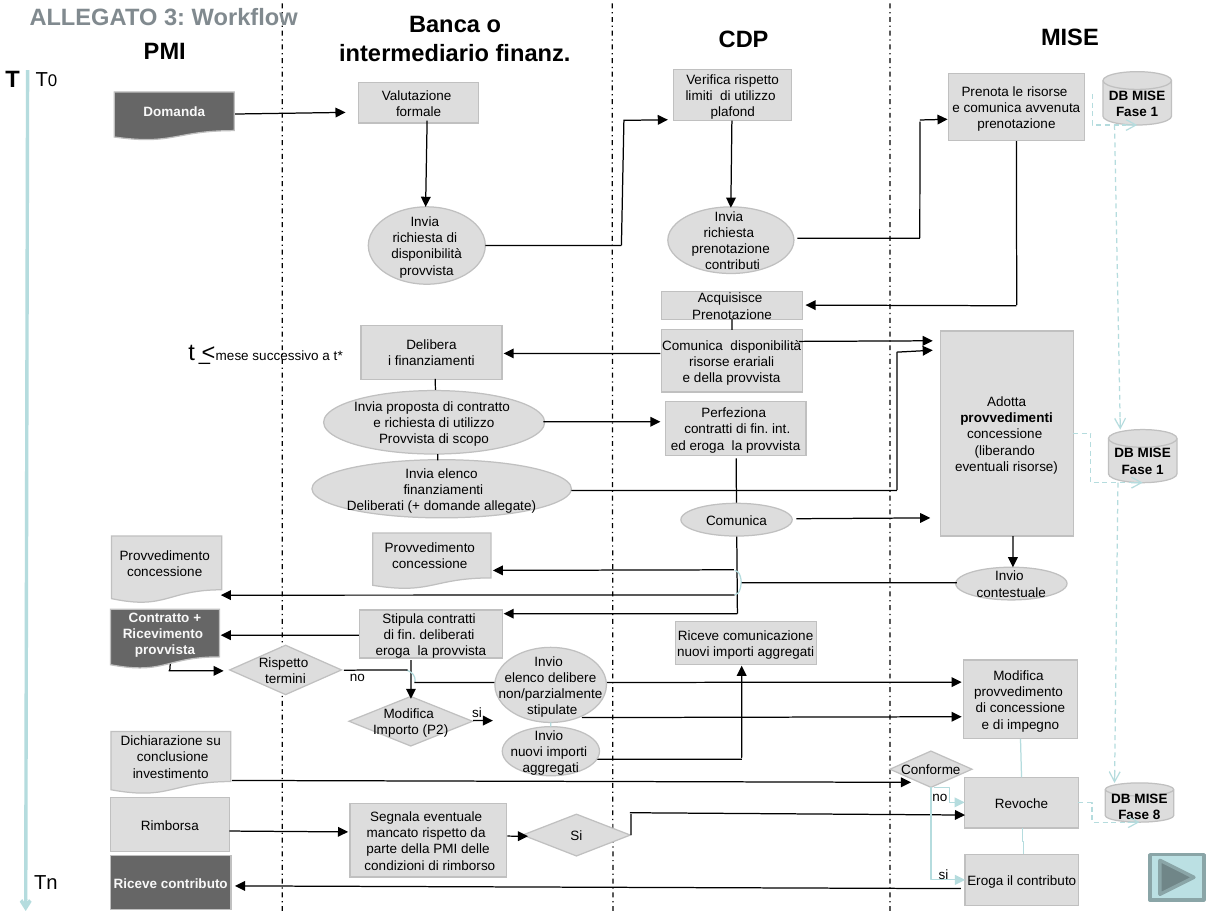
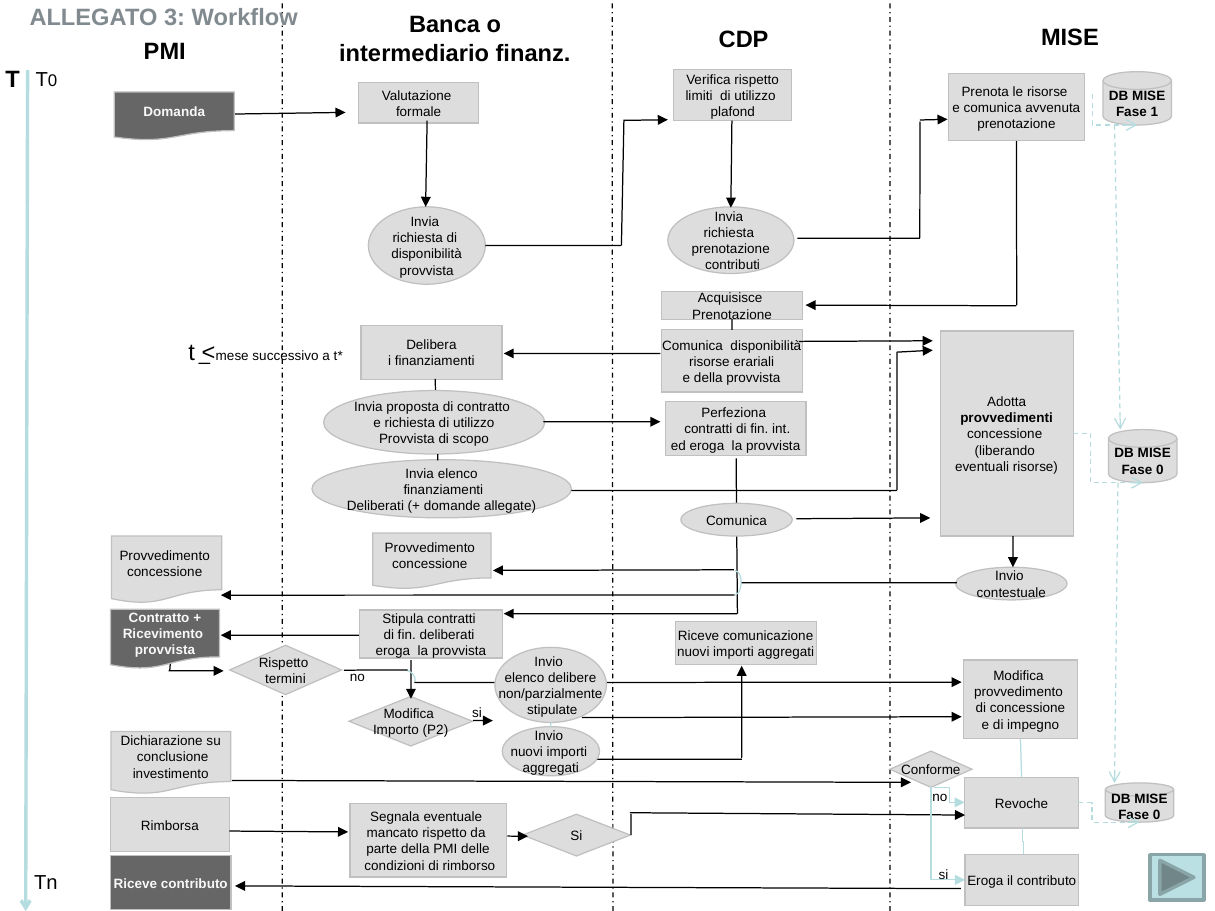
1: 1 -> 0 (1160, 470)
8: 8 -> 0 (1157, 815)
